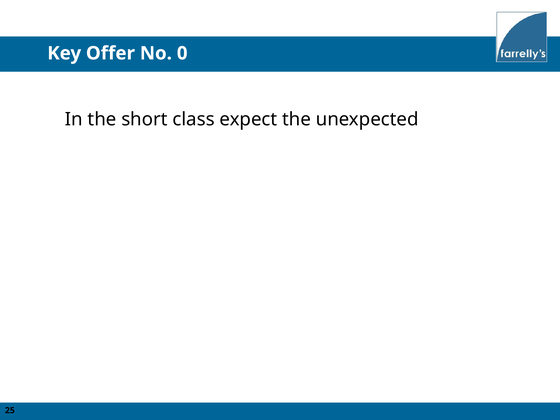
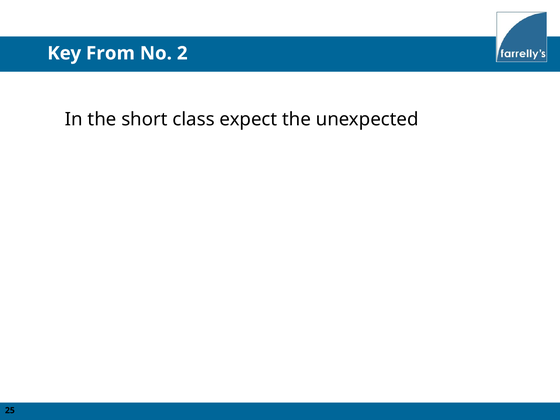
Offer: Offer -> From (110, 53)
0: 0 -> 2 (182, 53)
